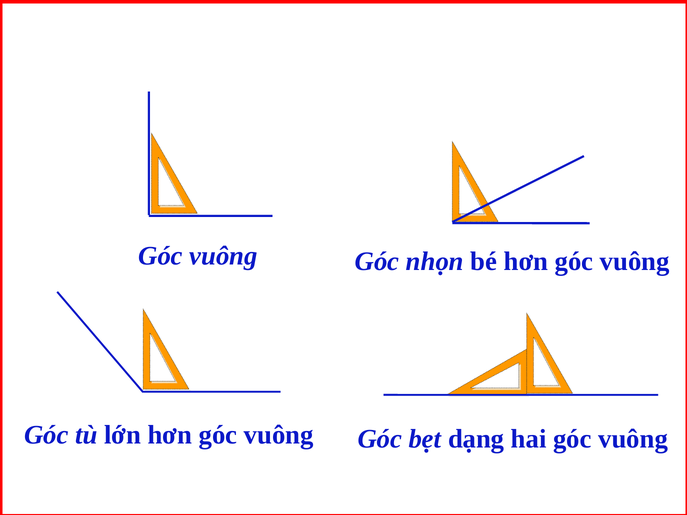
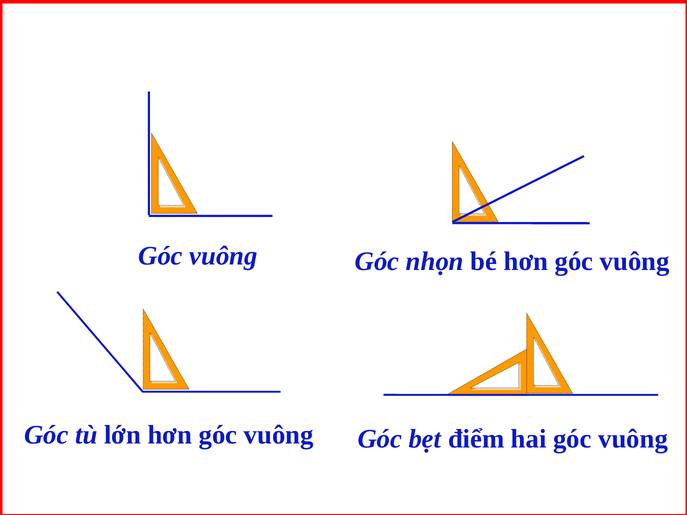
dạng: dạng -> điểm (476, 439)
